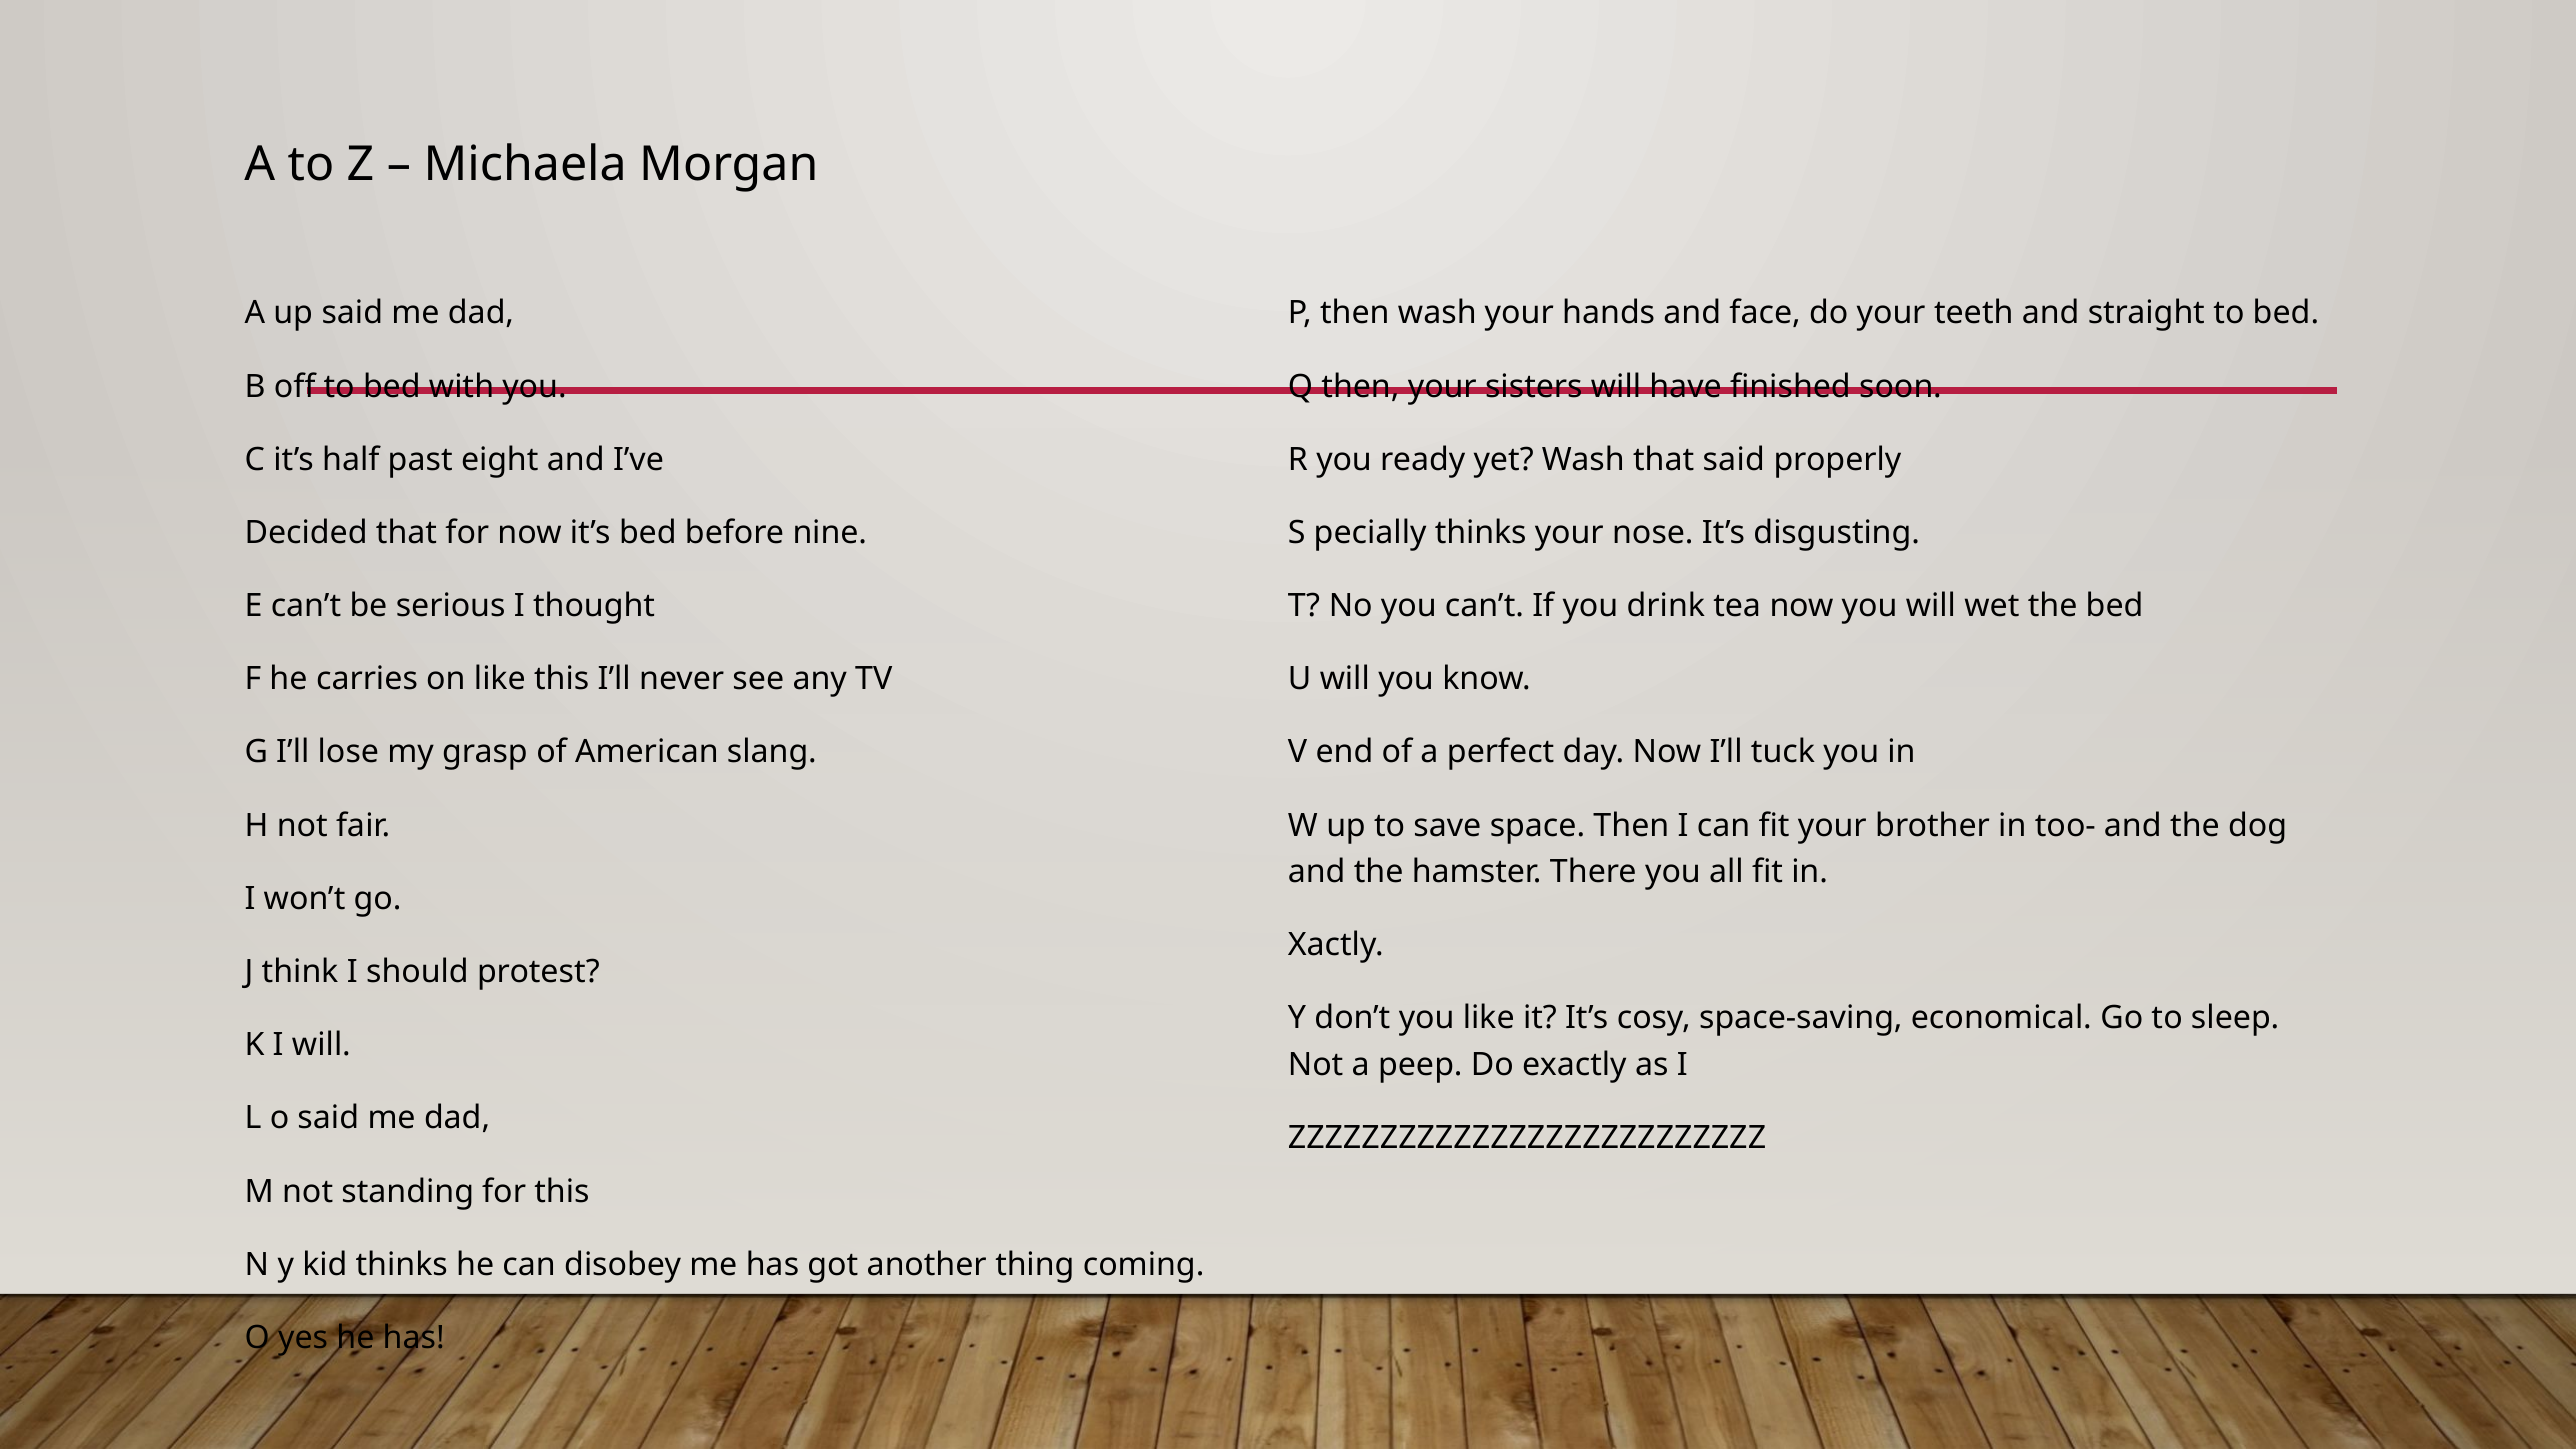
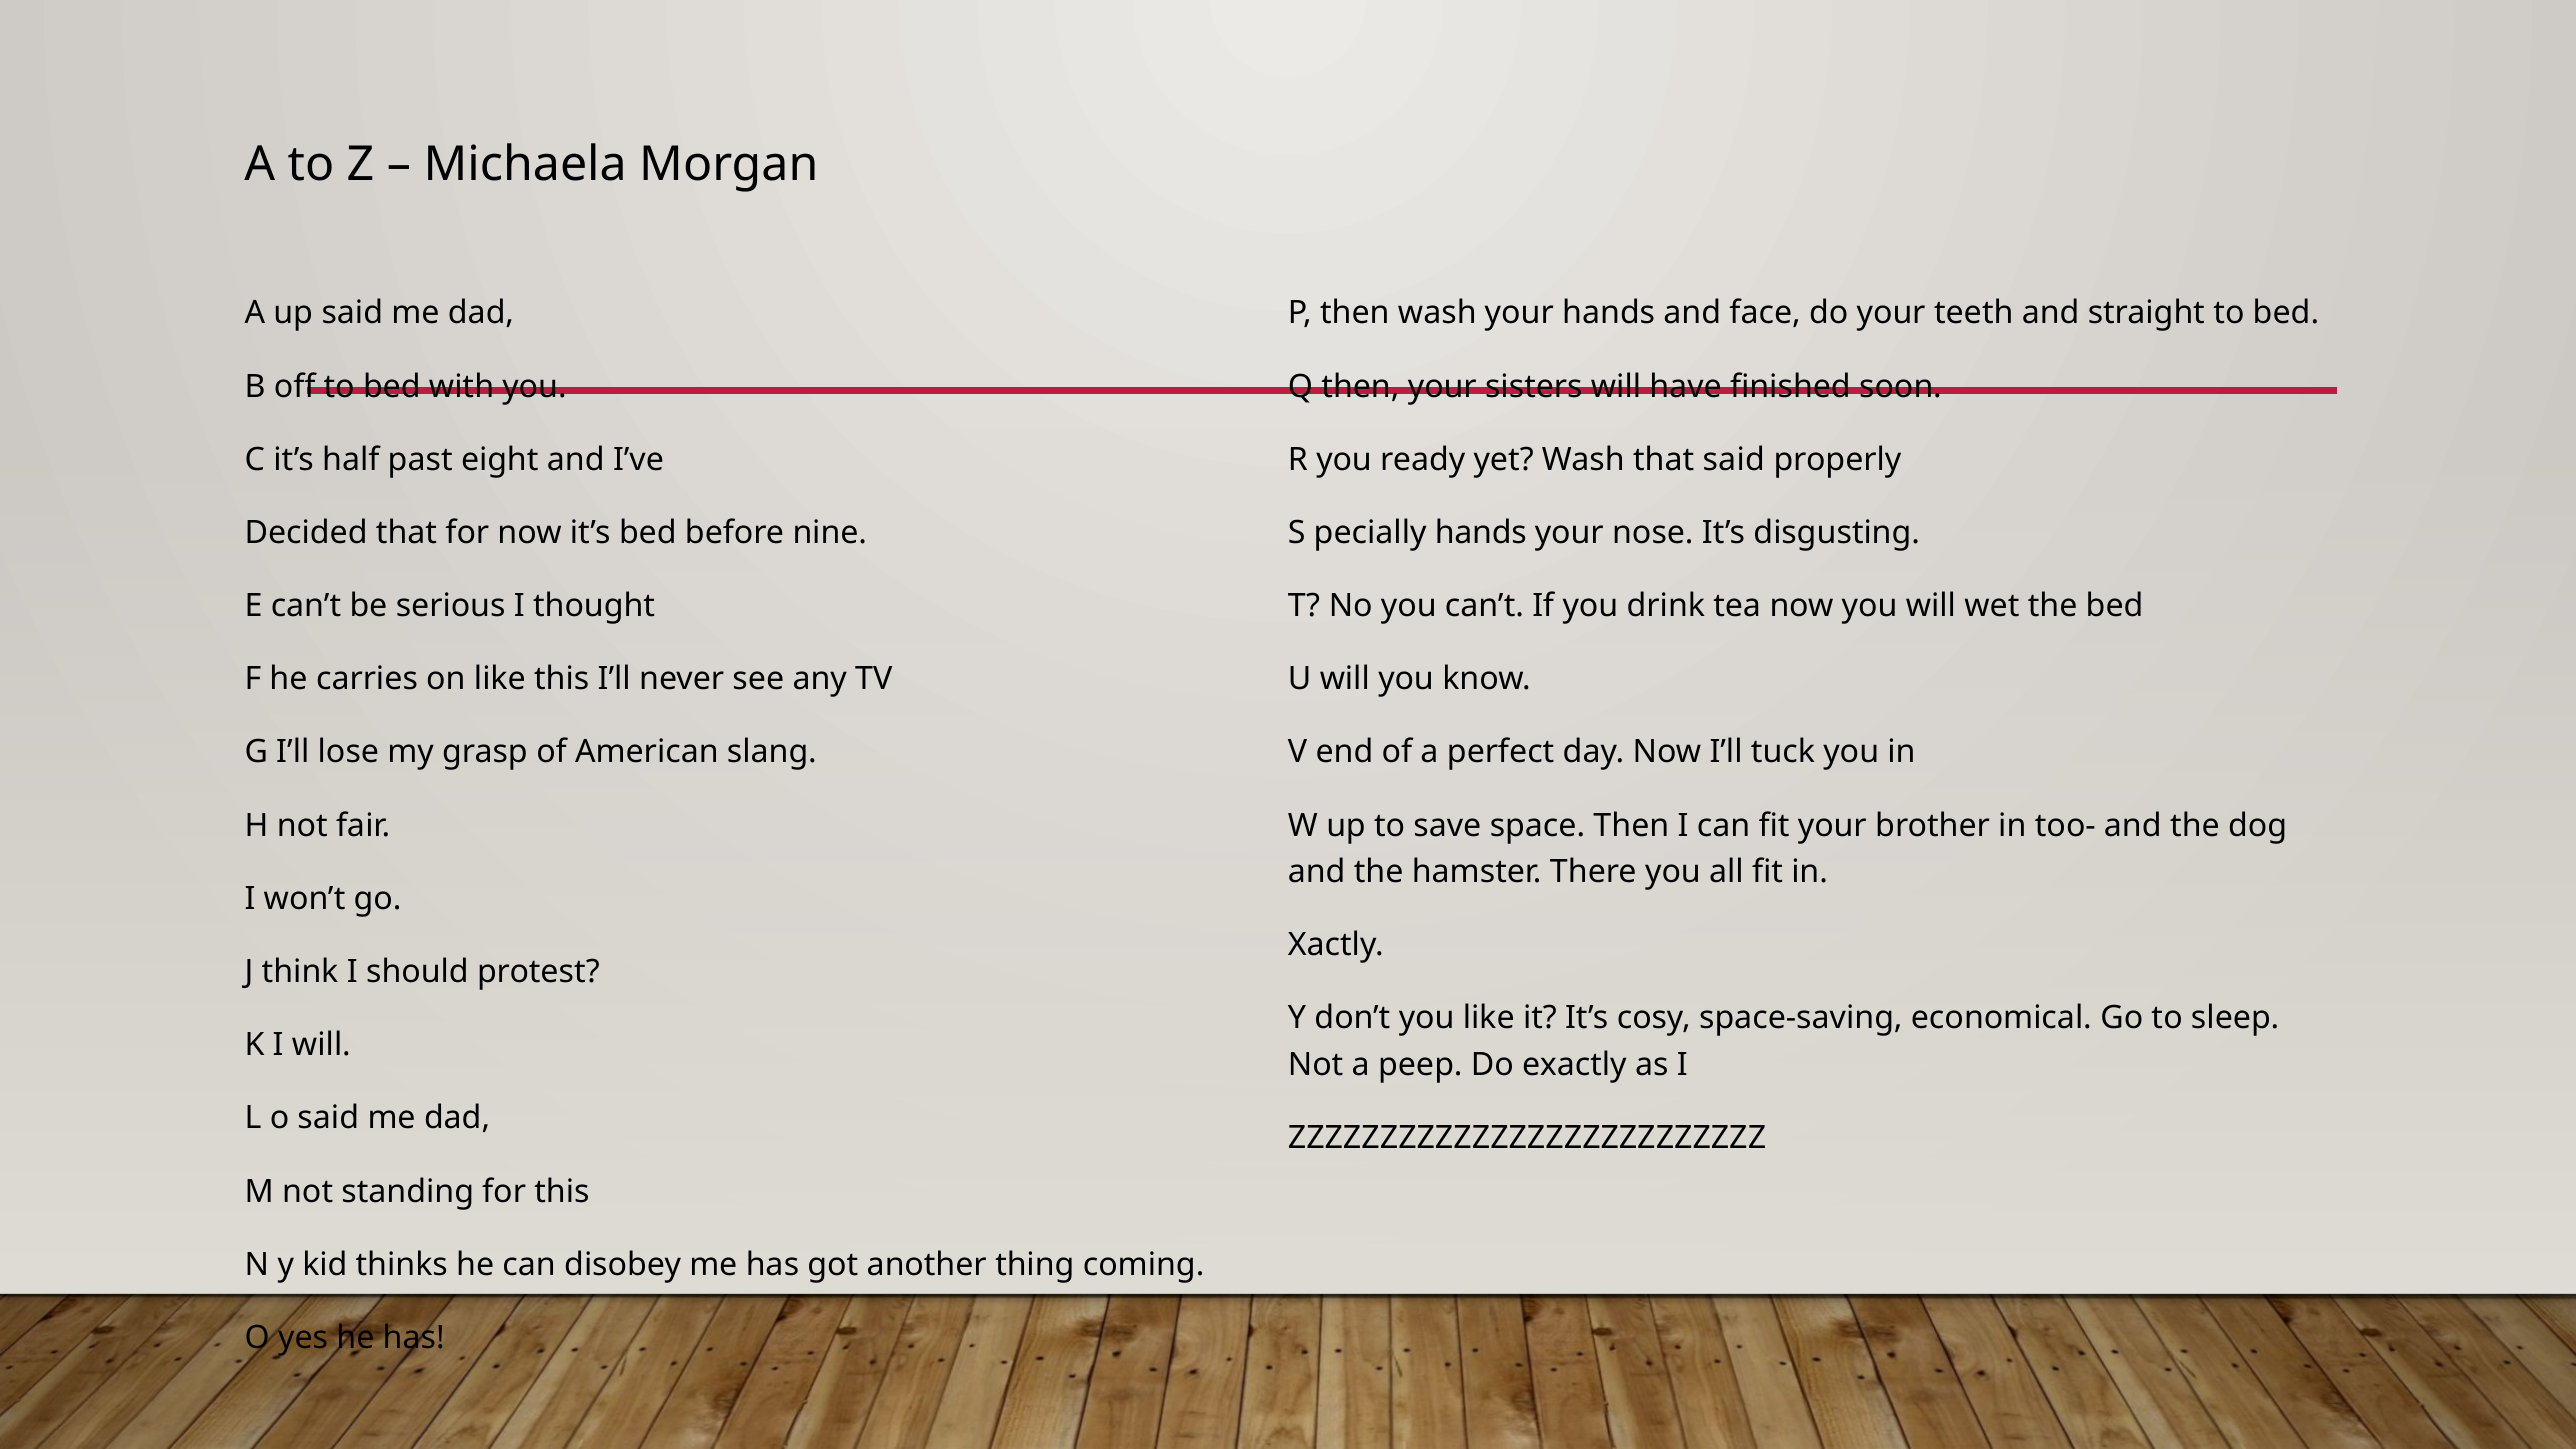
pecially thinks: thinks -> hands (1481, 533)
